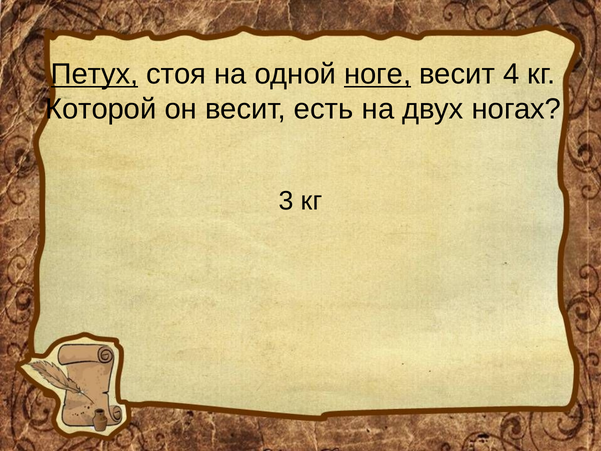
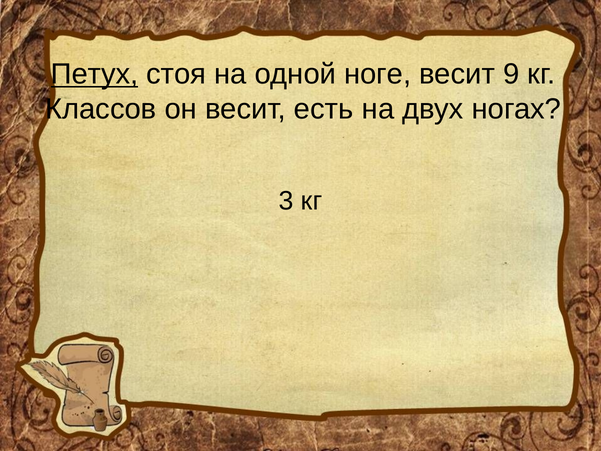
ноге underline: present -> none (378, 74)
4: 4 -> 9 (511, 74)
Которой: Которой -> Классов (101, 109)
